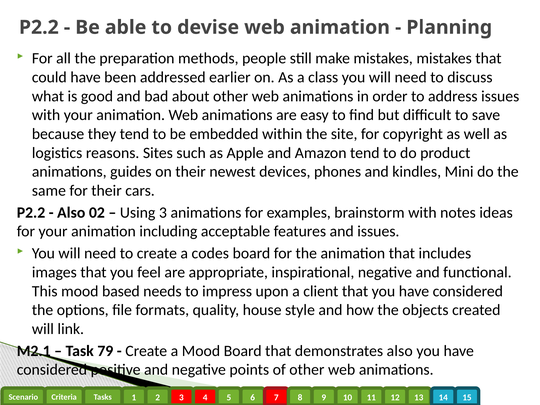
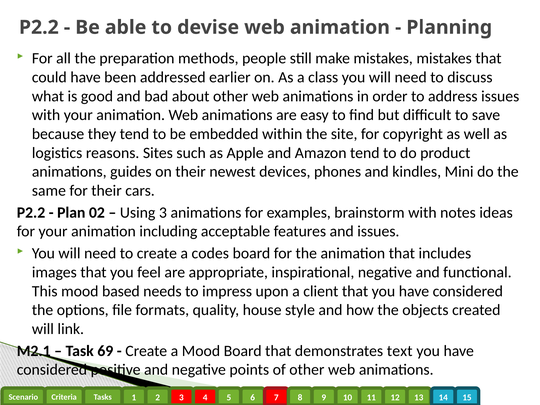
Also: Also -> Plan (71, 213)
79: 79 -> 69 (105, 351)
demonstrates also: also -> text (400, 351)
